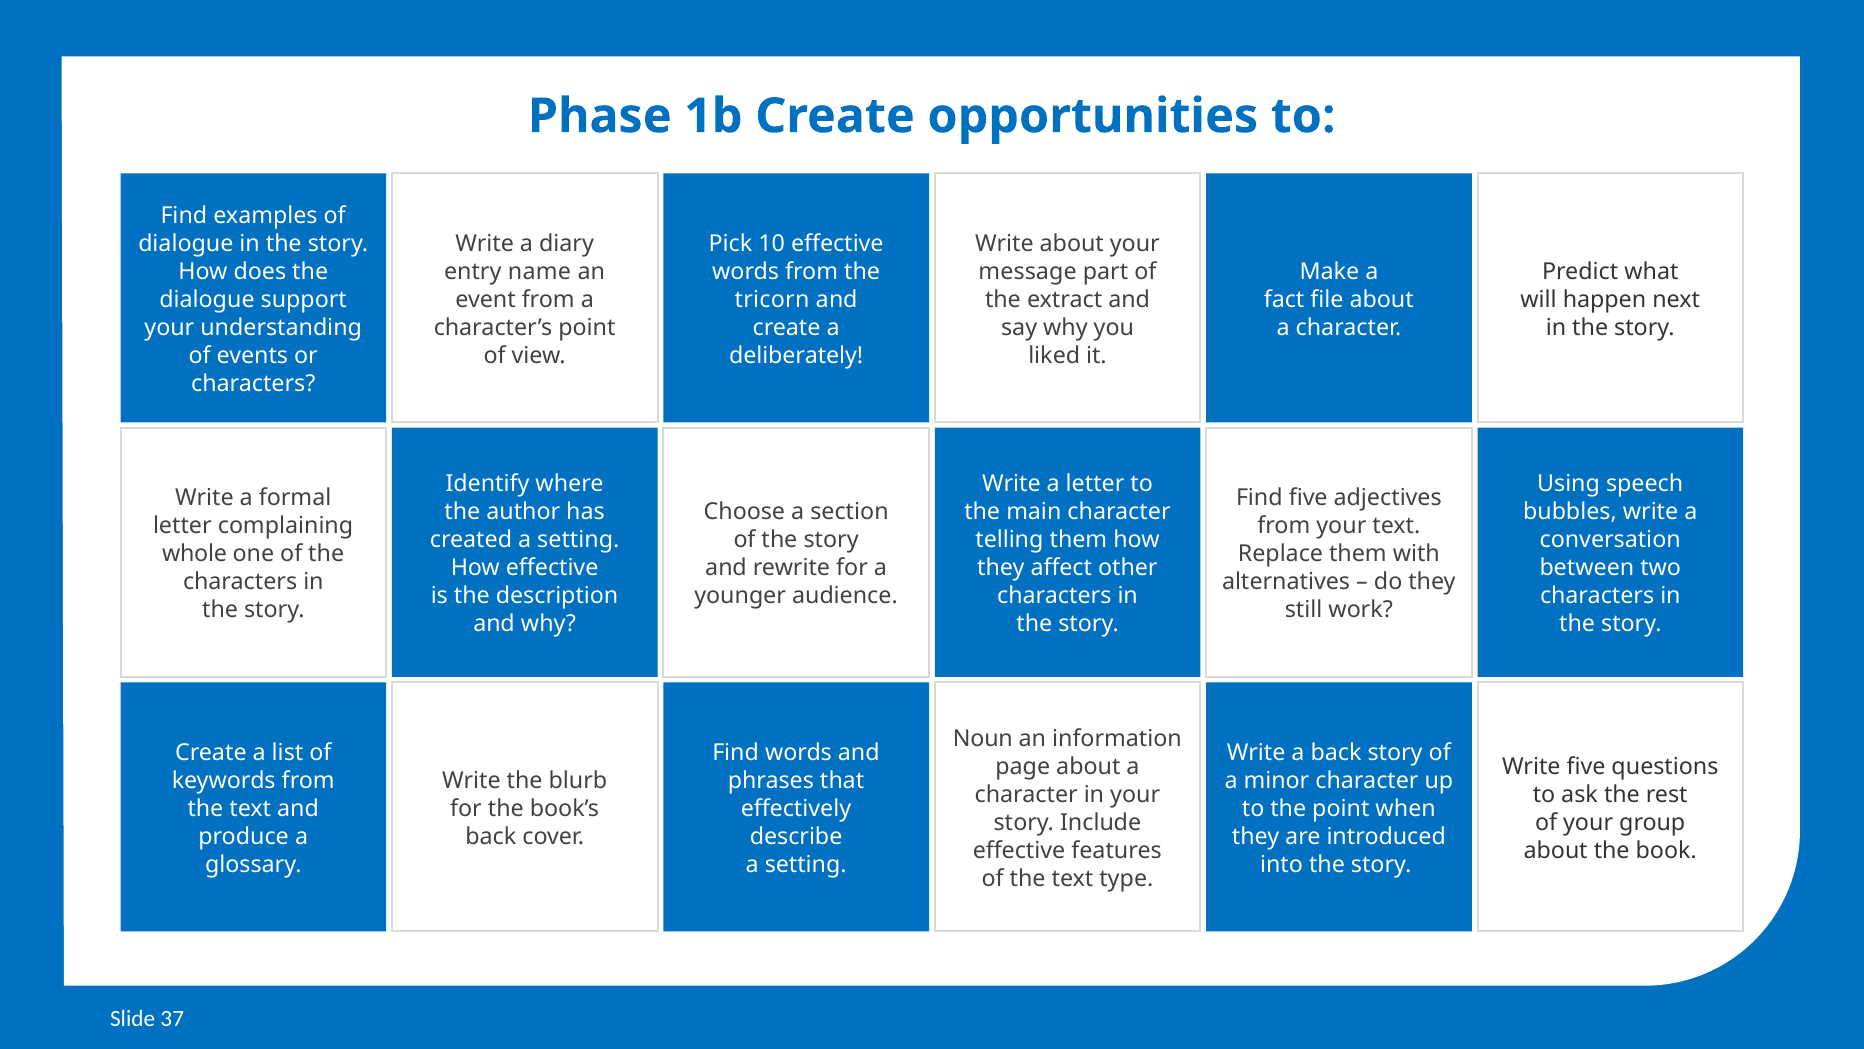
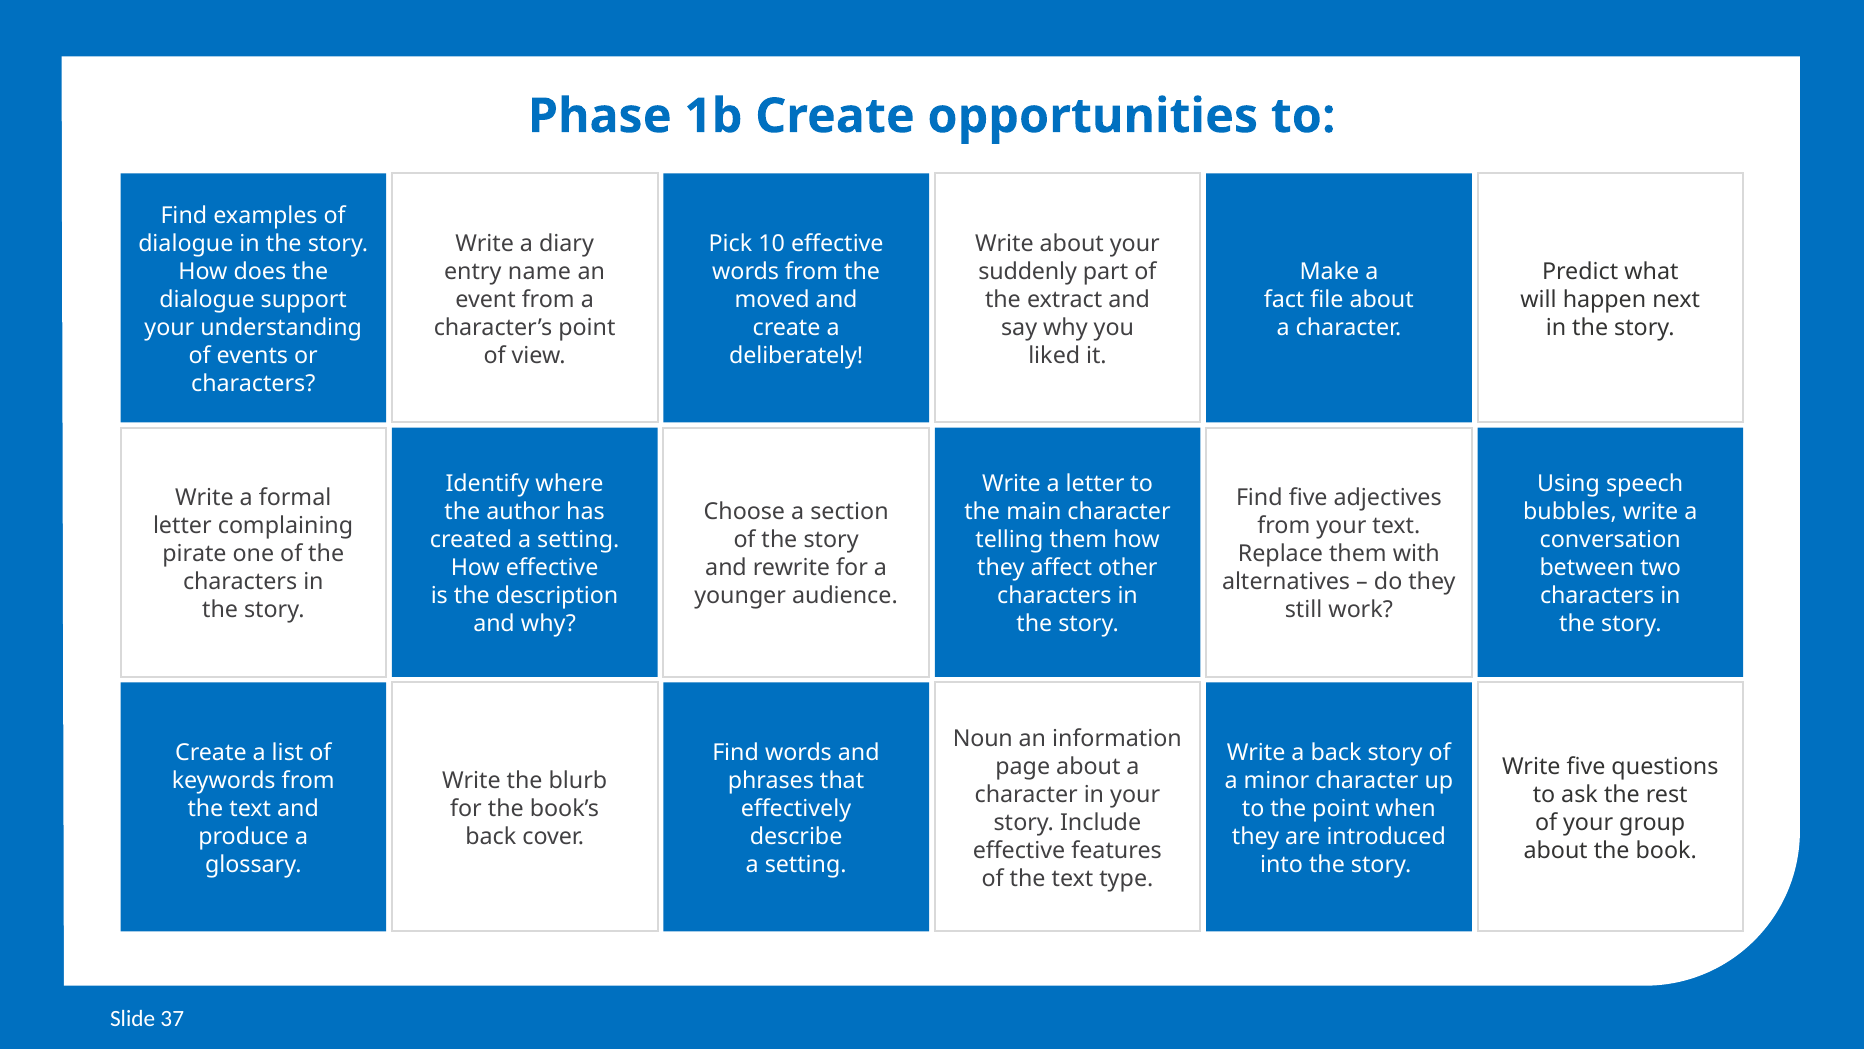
message: message -> suddenly (1028, 271)
tricorn: tricorn -> moved (772, 299)
whole: whole -> pirate (194, 554)
